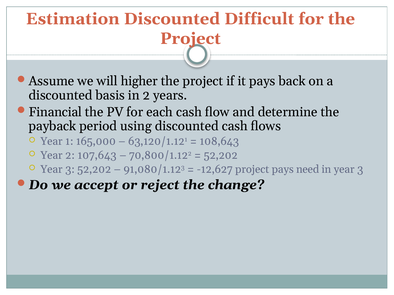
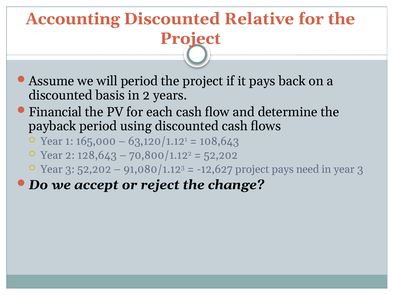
Estimation: Estimation -> Accounting (73, 19)
Difficult: Difficult -> Relative (259, 19)
will higher: higher -> period (139, 81)
107,643: 107,643 -> 128,643 (97, 156)
